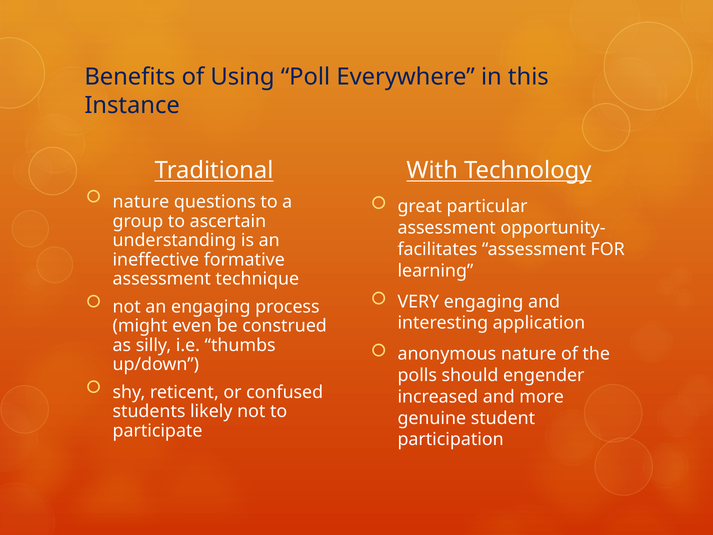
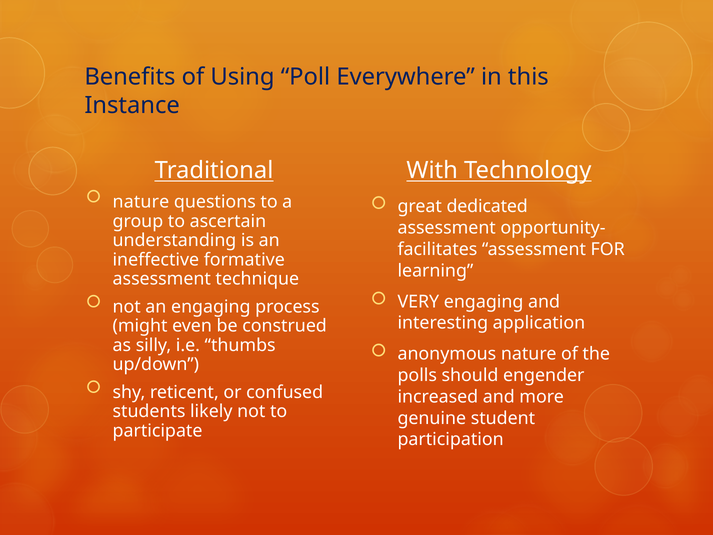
particular: particular -> dedicated (487, 206)
